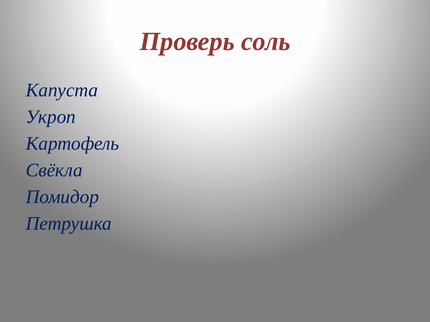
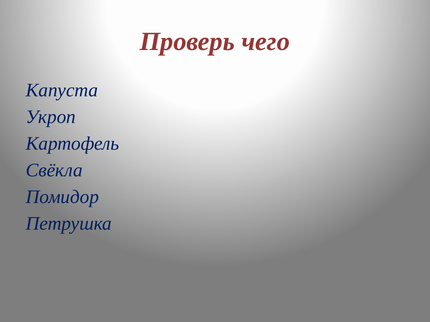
соль: соль -> чего (266, 42)
